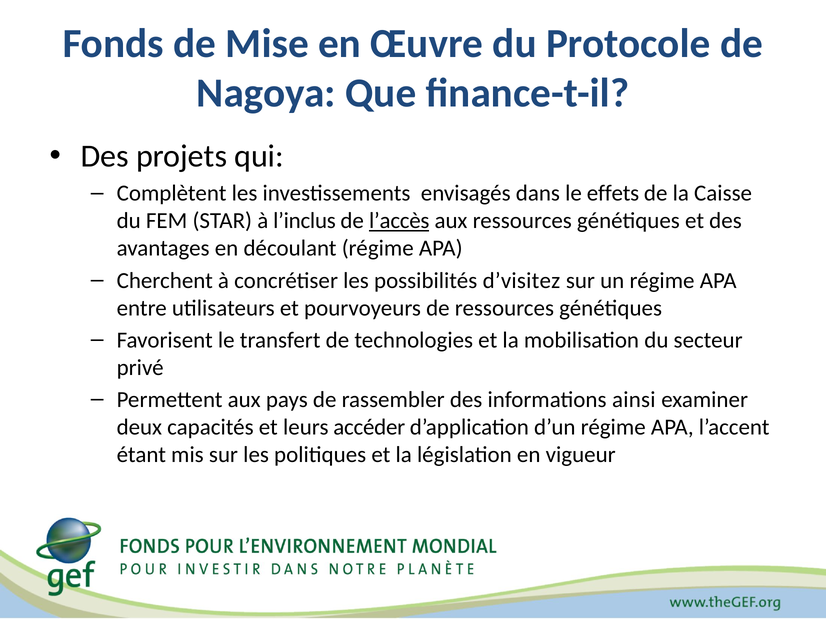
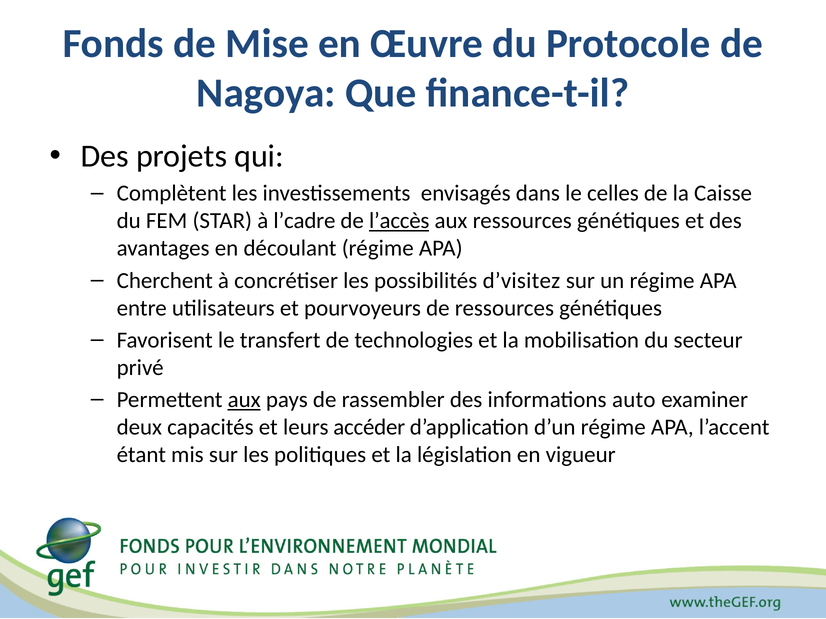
effets: effets -> celles (613, 193)
l’inclus: l’inclus -> l’cadre (304, 221)
aux underline: none -> present (244, 400)
ainsi: ainsi -> auto (634, 400)
